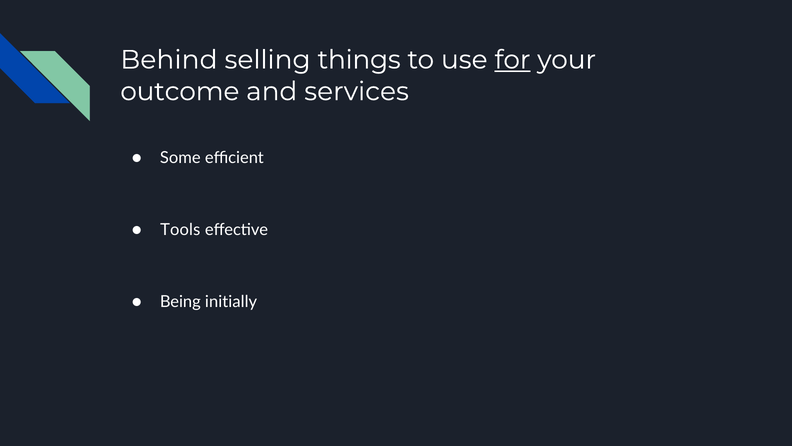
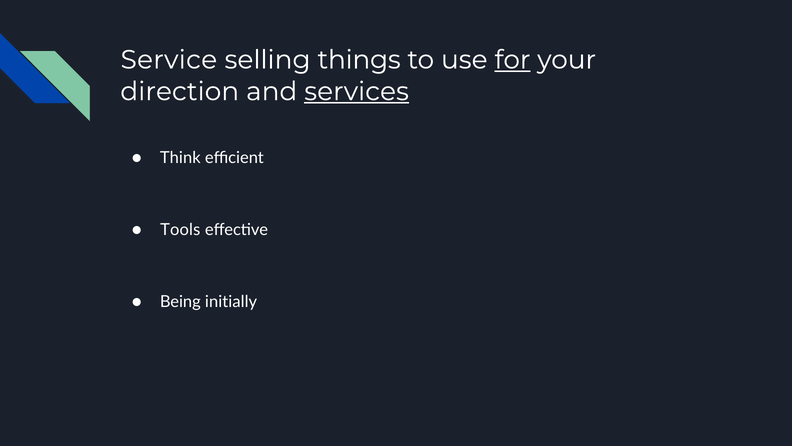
Behind: Behind -> Service (169, 60)
outcome: outcome -> direction (180, 91)
services underline: none -> present (357, 91)
Some: Some -> Think (180, 158)
